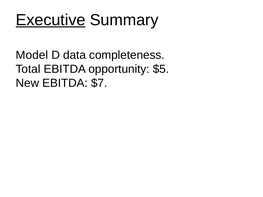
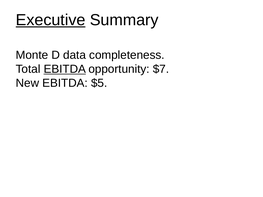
Model: Model -> Monte (32, 55)
EBITDA underline: none -> present (65, 69)
$5: $5 -> $7 (161, 69)
$7: $7 -> $5 (99, 83)
